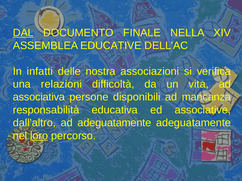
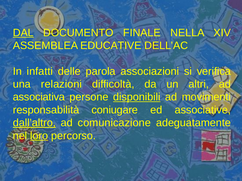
nostra: nostra -> parola (101, 71)
vita: vita -> altri (199, 84)
disponibili underline: none -> present (137, 97)
mancanza: mancanza -> movimenti (206, 97)
educativa: educativa -> coniugare (115, 110)
dall’altro underline: none -> present (34, 123)
ad adeguatamente: adeguatamente -> comunicazione (114, 123)
